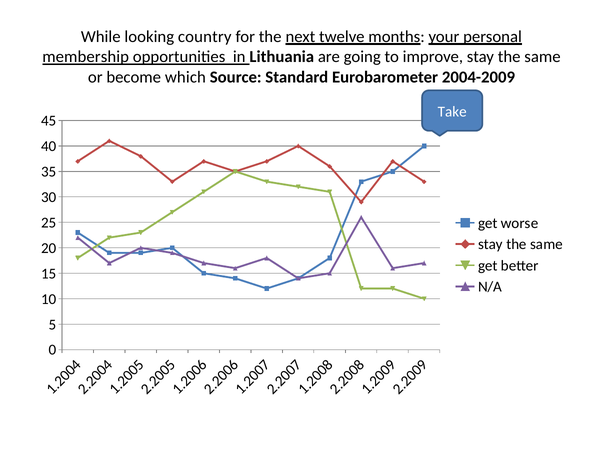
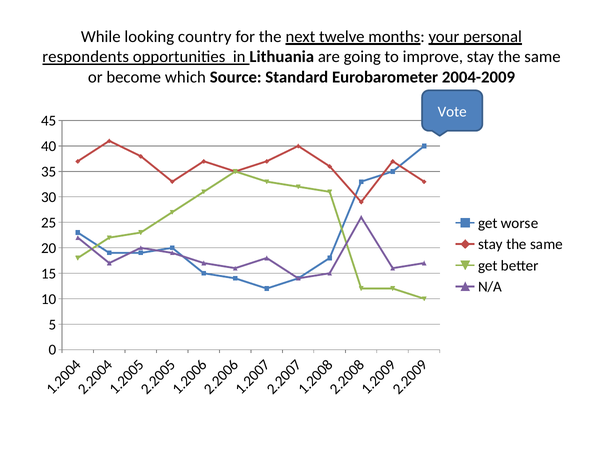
membership: membership -> respondents (86, 57)
Take: Take -> Vote (452, 112)
